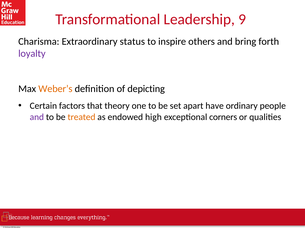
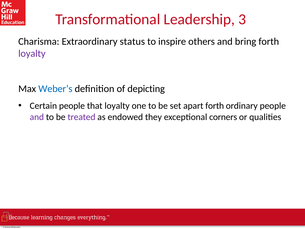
9: 9 -> 3 (242, 19)
Weber’s colour: orange -> blue (55, 89)
Certain factors: factors -> people (72, 106)
that theory: theory -> loyalty (117, 106)
apart have: have -> forth (215, 106)
treated colour: orange -> purple (82, 117)
high: high -> they (153, 117)
